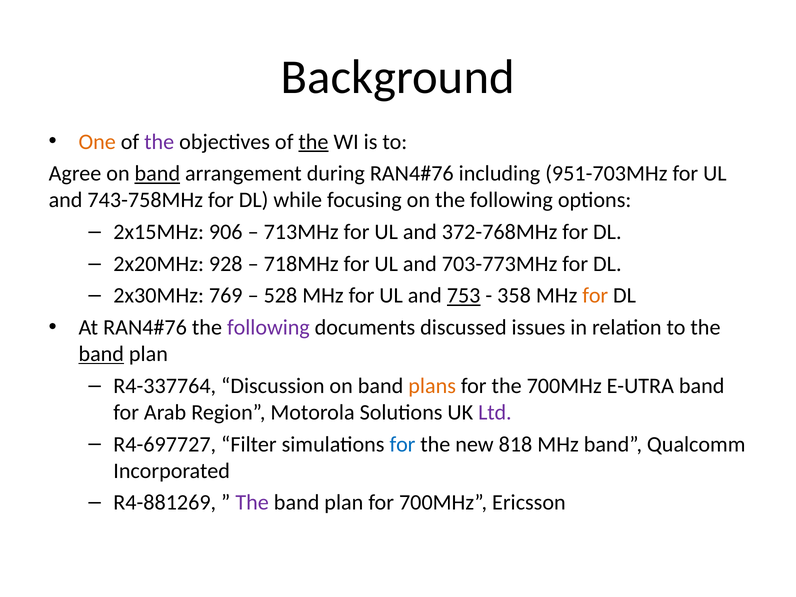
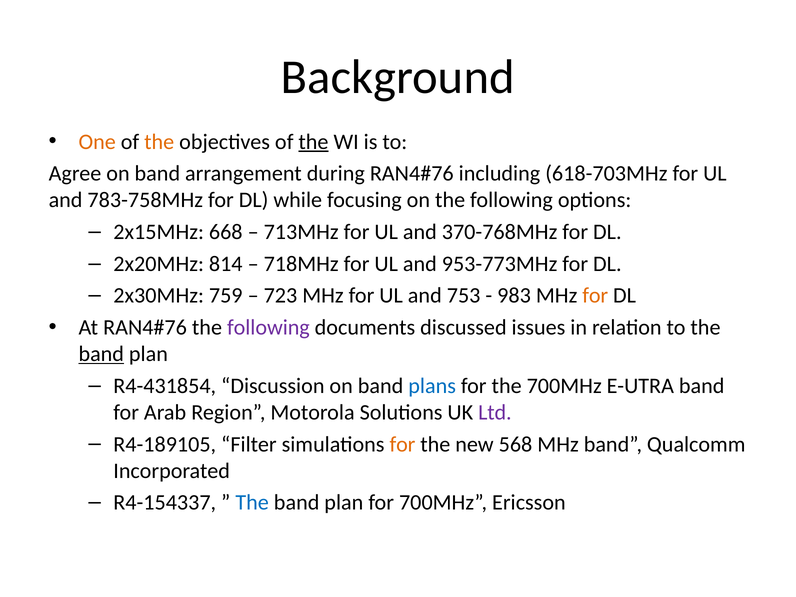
the colour: purple -> orange (159, 142)
band underline: present -> none (157, 174)
951-703MHz: 951-703MHz -> 618-703MHz (606, 174)
743-758MHz: 743-758MHz -> 783-758MHz (145, 200)
906: 906 -> 668 (226, 232)
372-768MHz: 372-768MHz -> 370-768MHz (500, 232)
928: 928 -> 814 (226, 264)
703-773MHz: 703-773MHz -> 953-773MHz (500, 264)
769: 769 -> 759 (226, 296)
528: 528 -> 723 (280, 296)
753 underline: present -> none (464, 296)
358: 358 -> 983 (514, 296)
R4-337764: R4-337764 -> R4-431854 (165, 386)
plans colour: orange -> blue (432, 386)
R4-697727: R4-697727 -> R4-189105 (165, 444)
for colour: blue -> orange (402, 444)
818: 818 -> 568 (515, 444)
R4-881269: R4-881269 -> R4-154337 (165, 503)
The colour: purple -> blue (252, 503)
